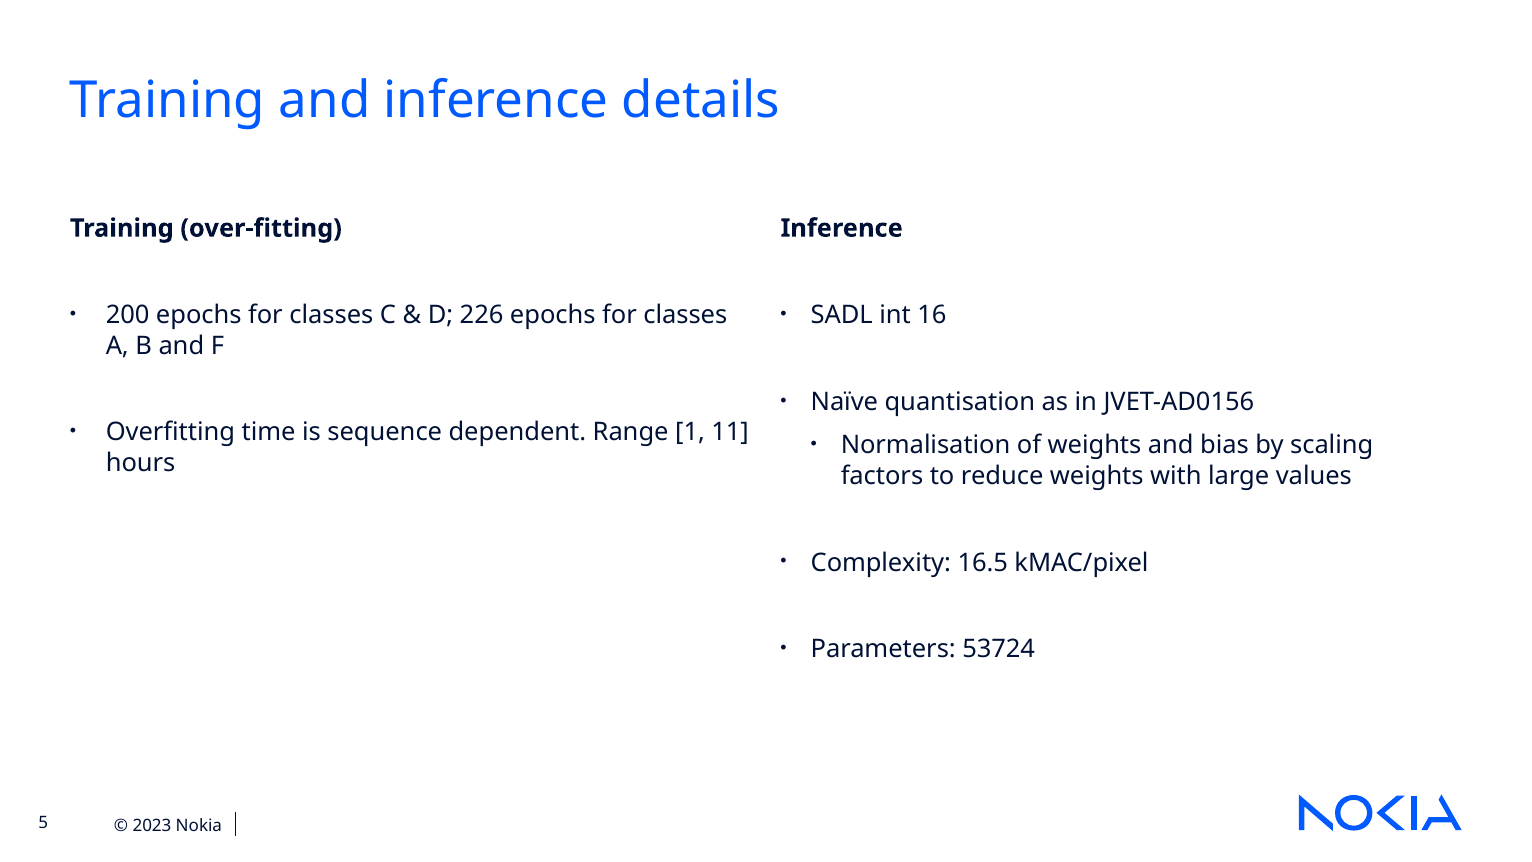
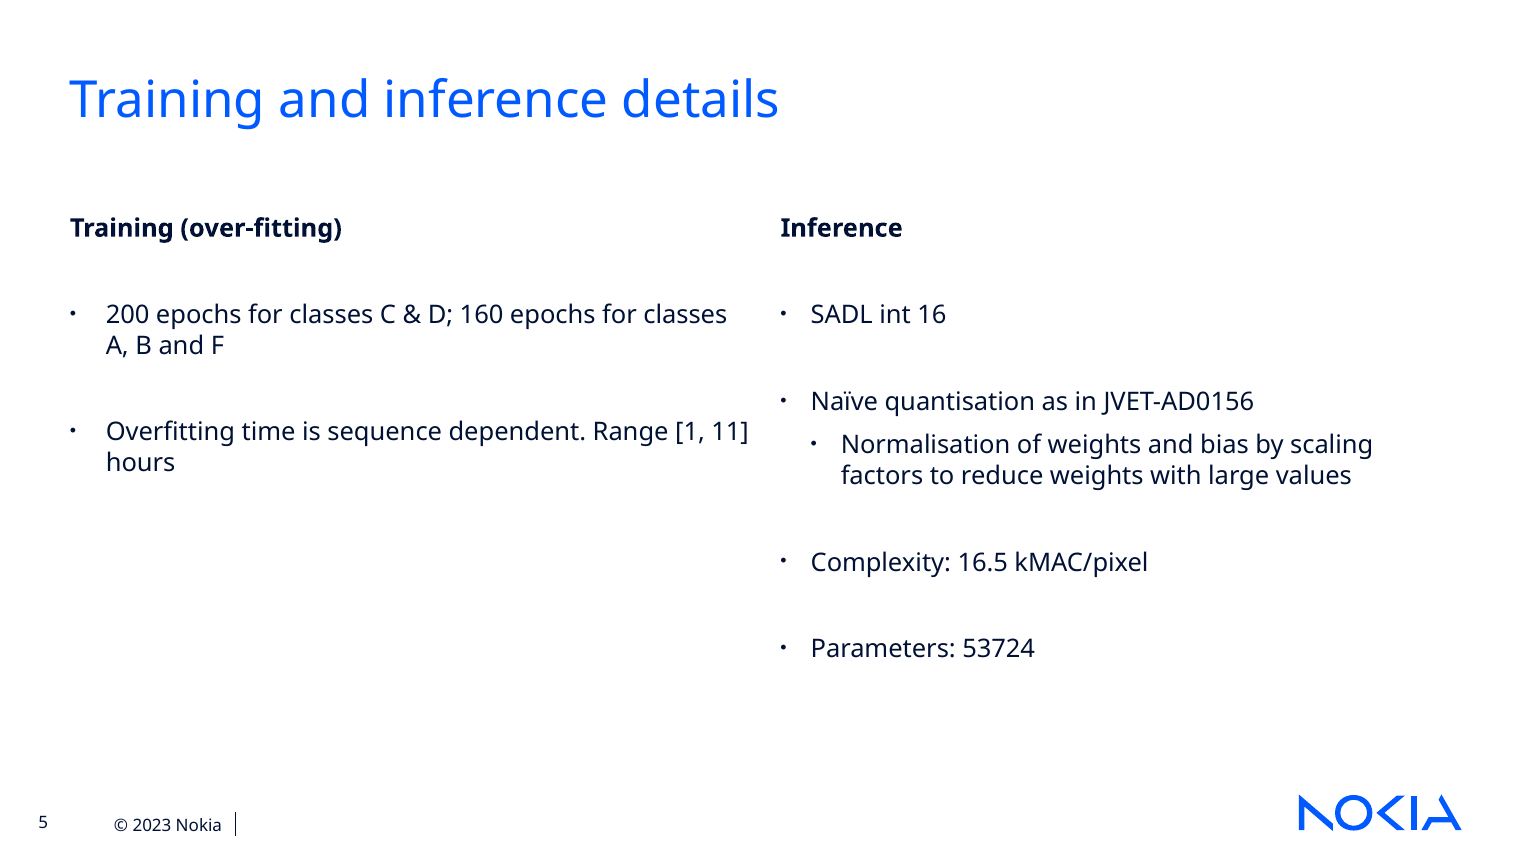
226: 226 -> 160 (482, 315)
